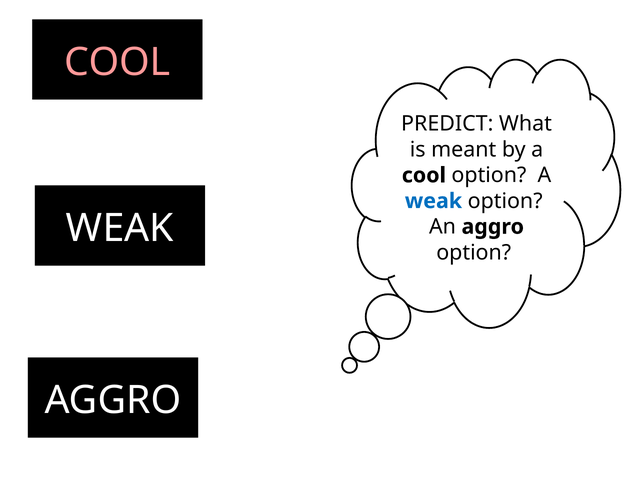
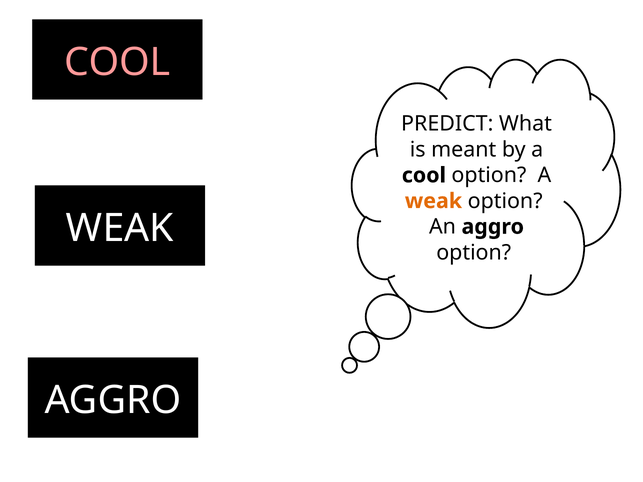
weak colour: blue -> orange (433, 201)
